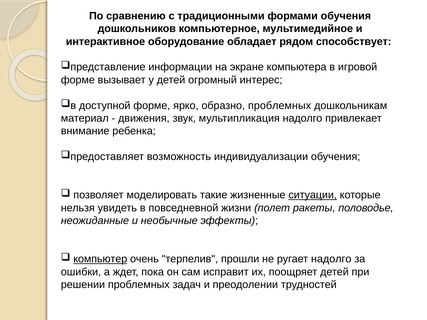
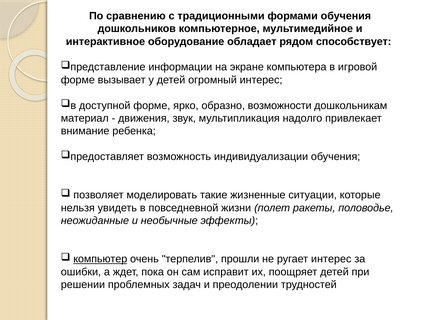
образно проблемных: проблемных -> возможности (280, 106)
ситуации underline: present -> none (313, 195)
ругает надолго: надолго -> интерес (331, 259)
